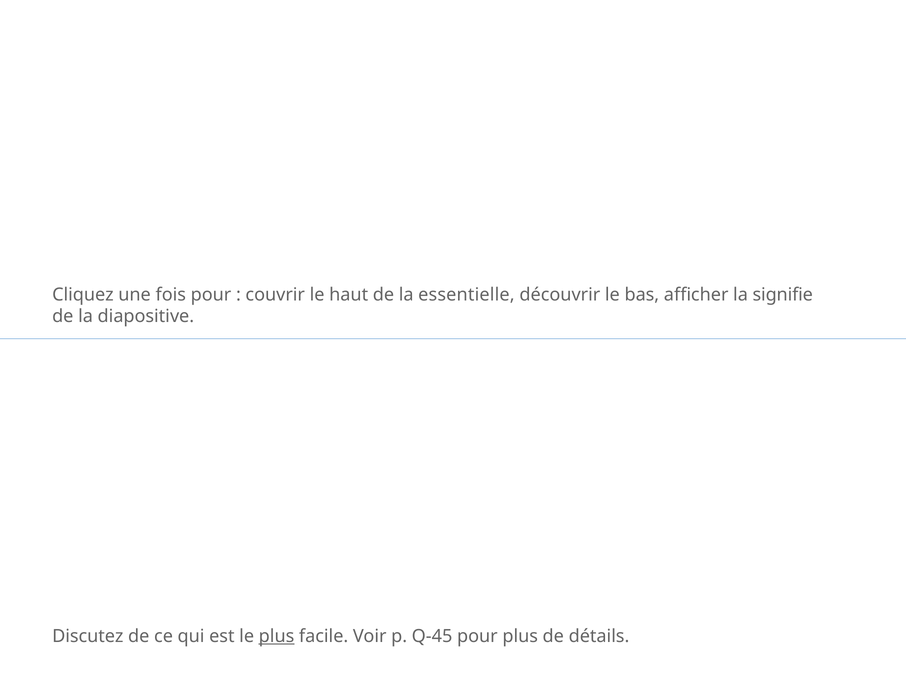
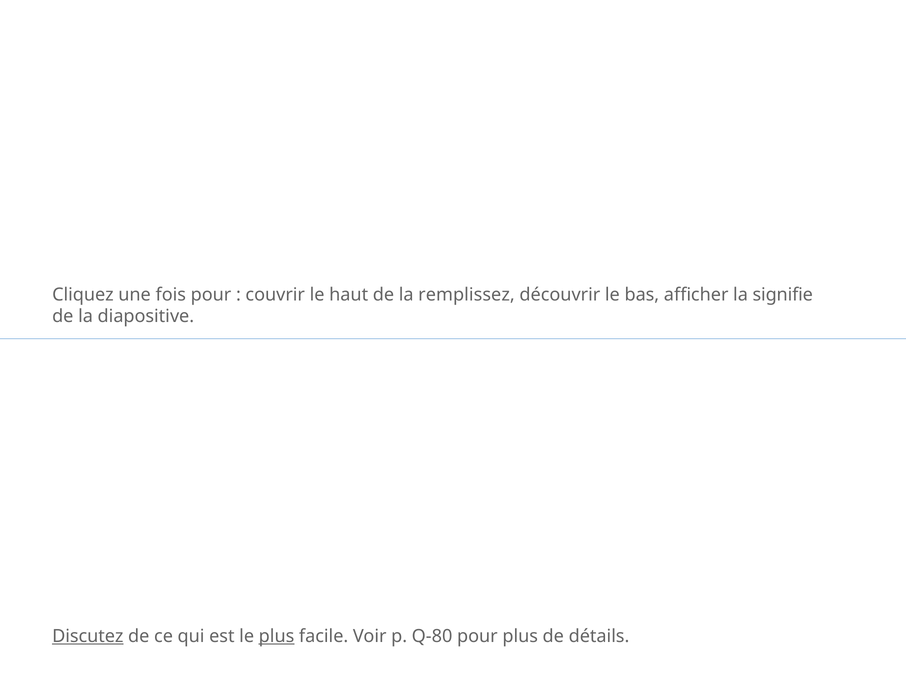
essentielle: essentielle -> remplissez (467, 294)
Discutez underline: none -> present (88, 636)
Q-45: Q-45 -> Q-80 (432, 636)
